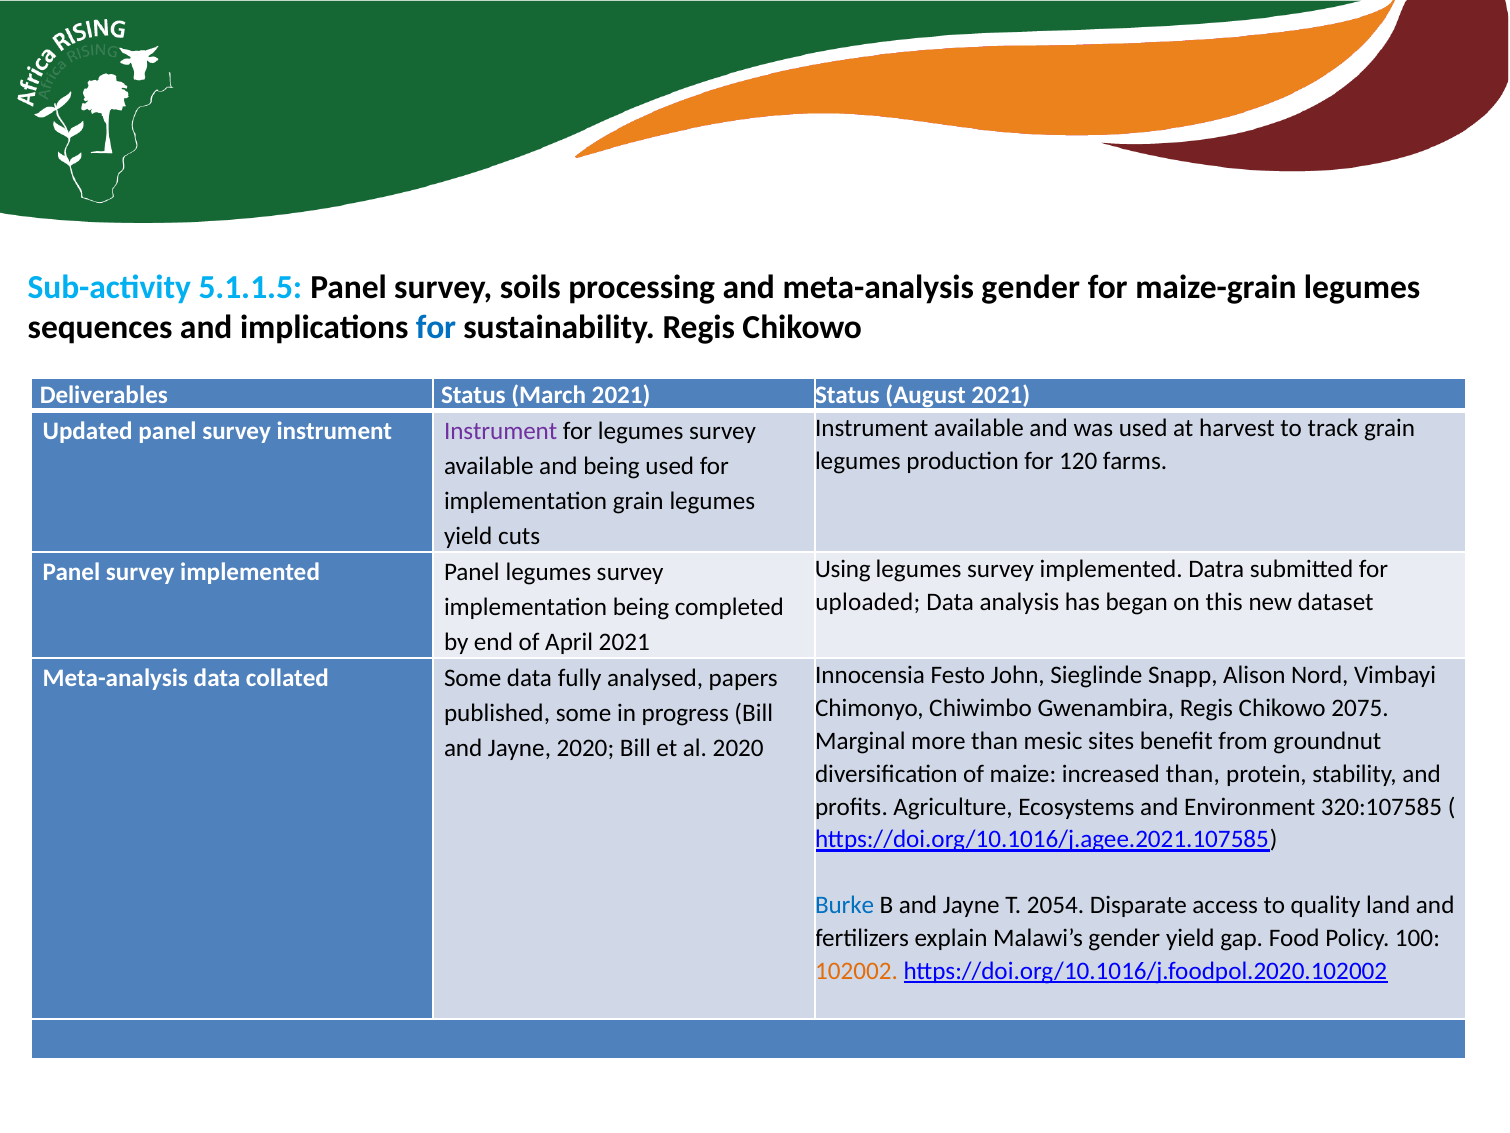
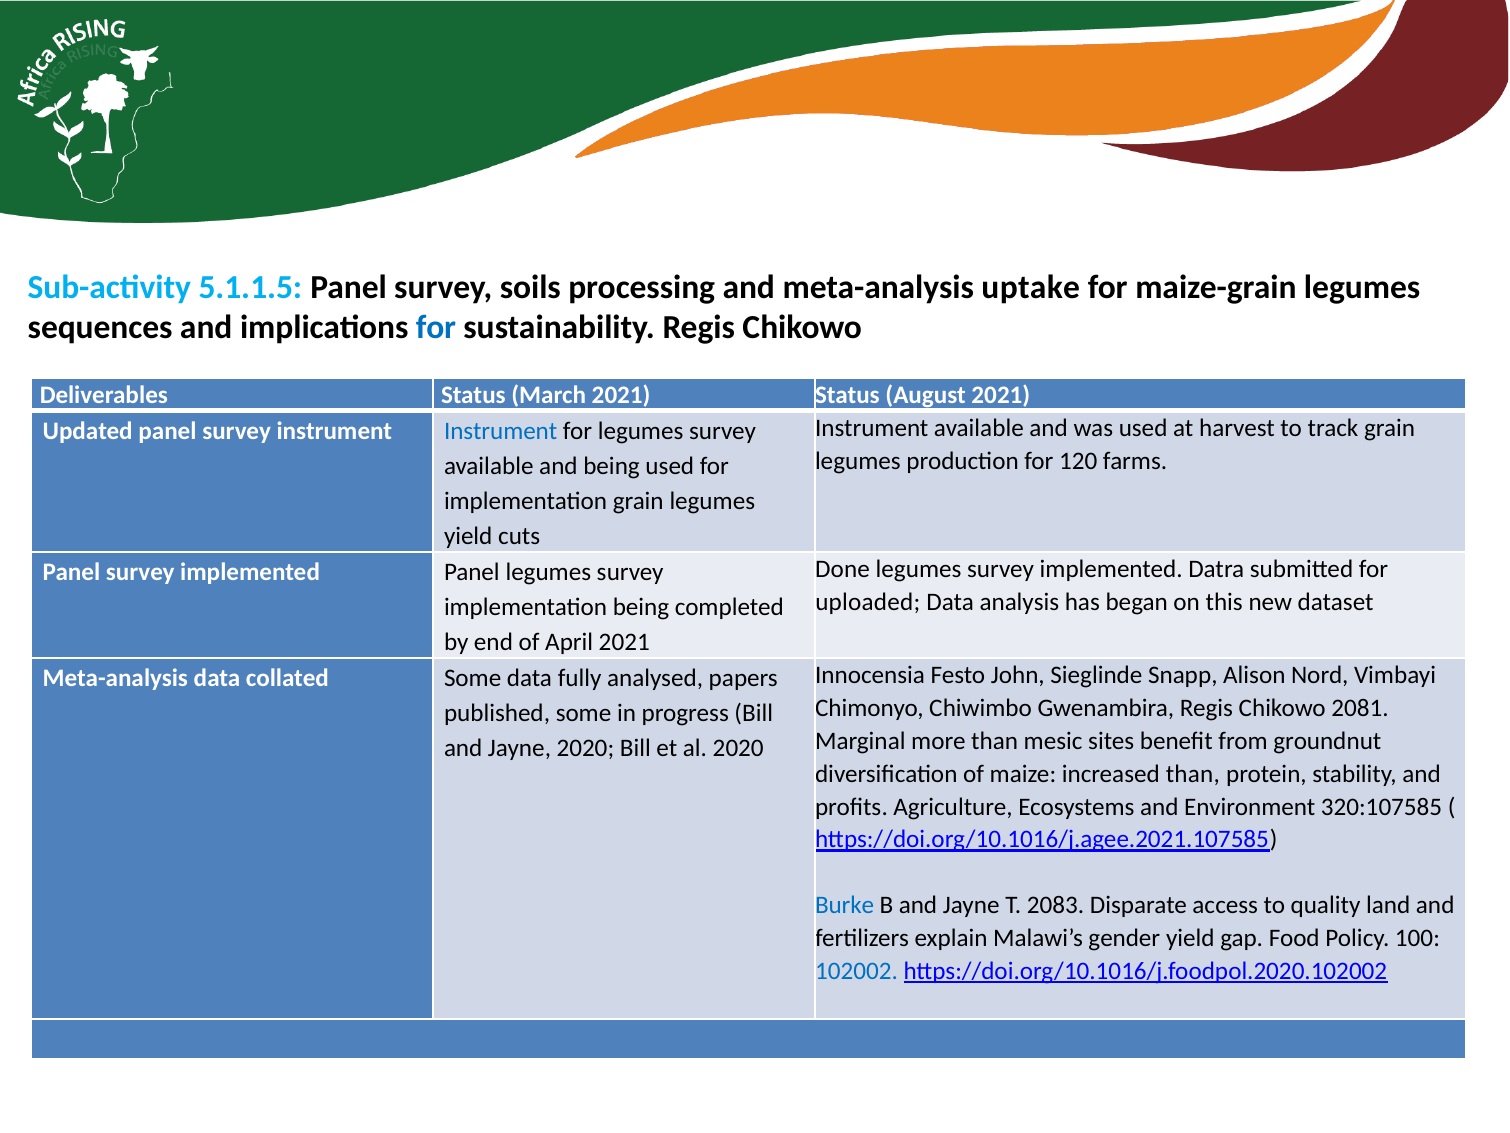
meta-analysis gender: gender -> uptake (1031, 287)
Instrument colour: purple -> blue (501, 431)
Using: Using -> Done (843, 569)
2075: 2075 -> 2081 (1360, 708)
2054: 2054 -> 2083 (1056, 905)
102002 colour: orange -> blue (857, 970)
